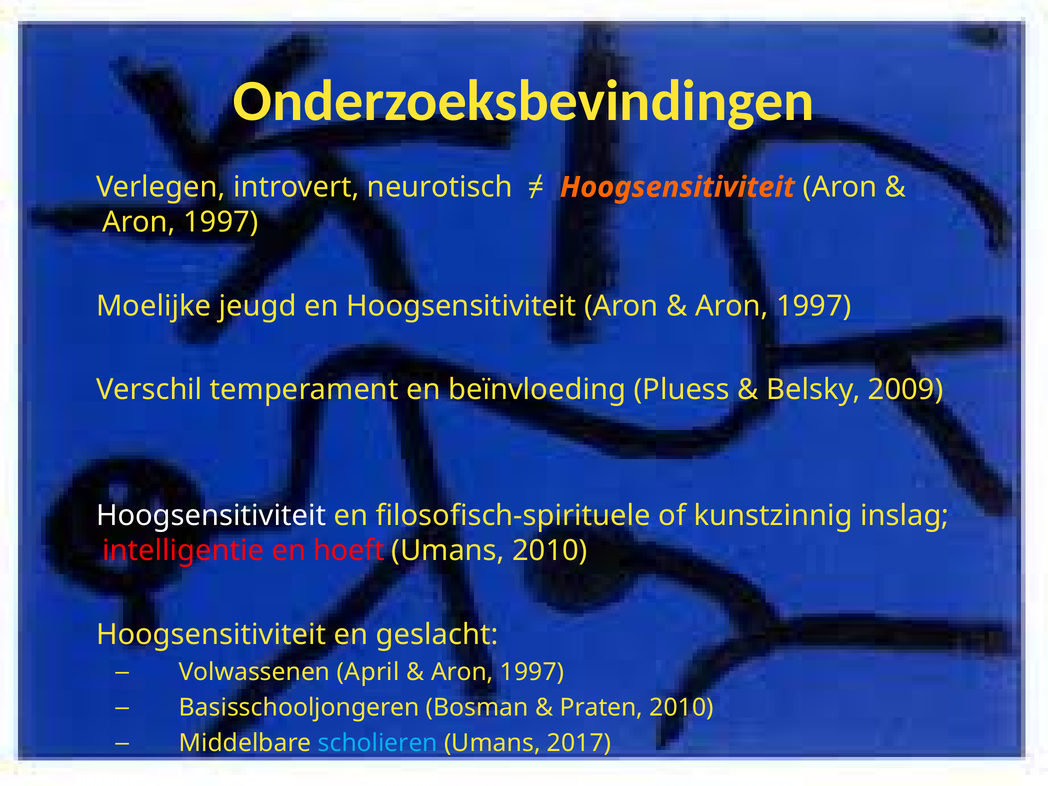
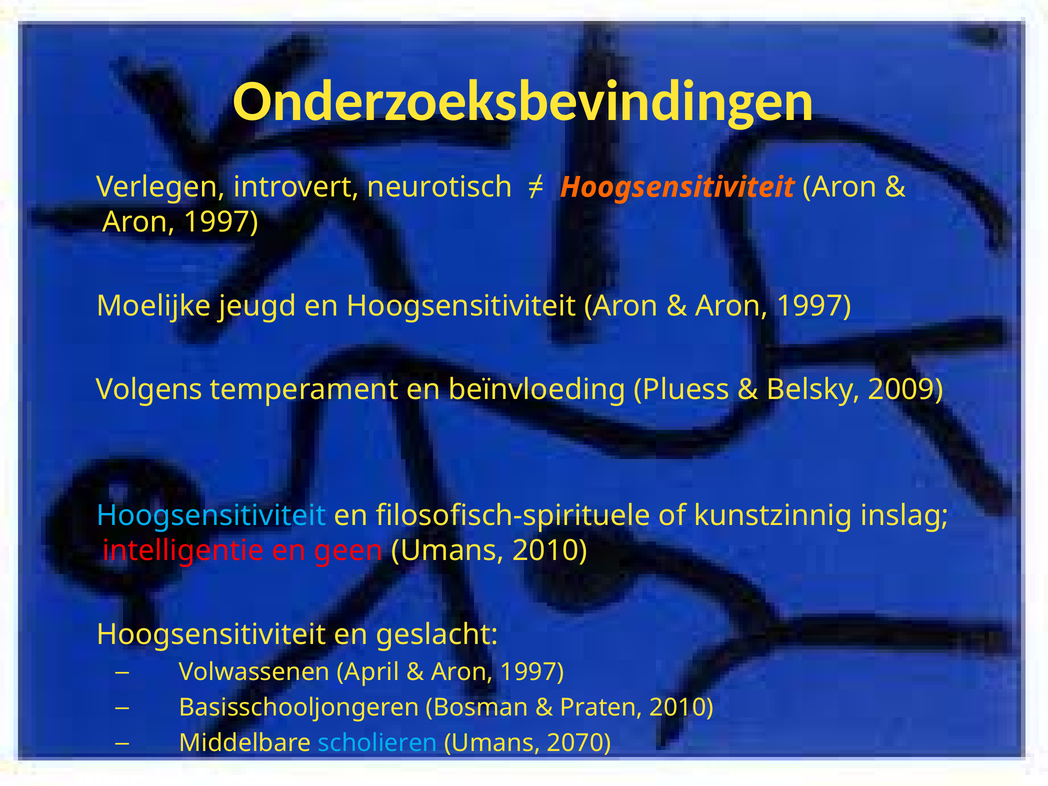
Verschil: Verschil -> Volgens (149, 390)
Hoogsensitiviteit colour: white -> light blue (211, 516)
hoeft: hoeft -> geen (349, 551)
2017: 2017 -> 2070 (579, 743)
